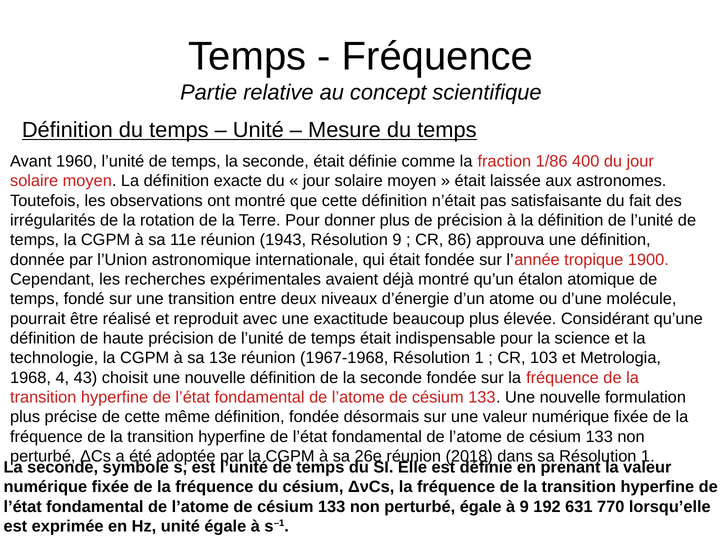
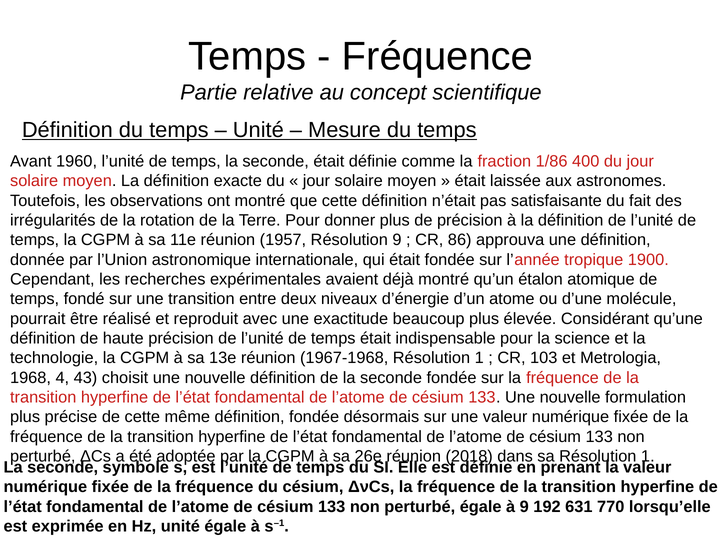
1943: 1943 -> 1957 (283, 240)
